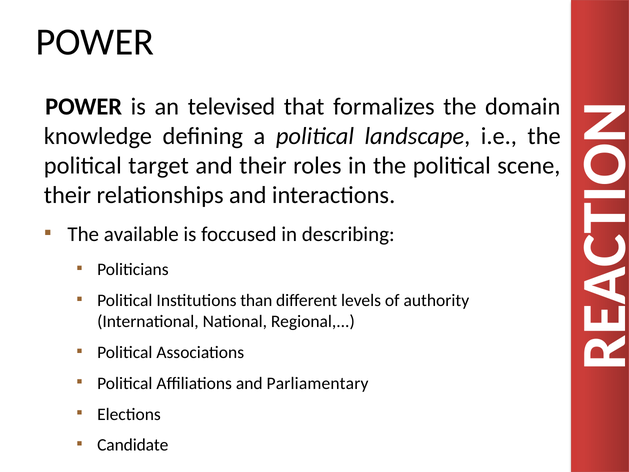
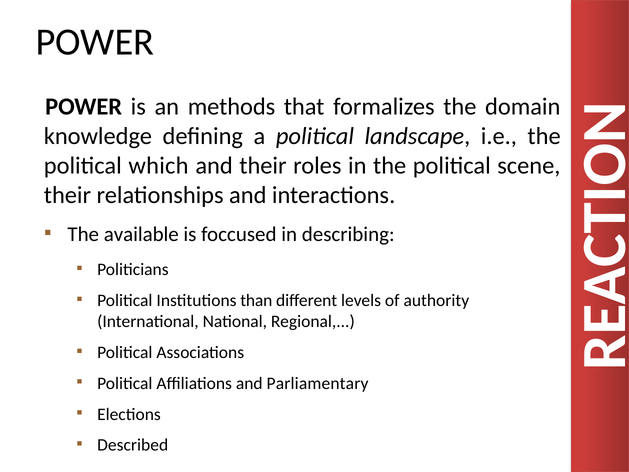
televised: televised -> methods (231, 107)
target: target -> which (158, 166)
Candidate: Candidate -> Described (133, 445)
